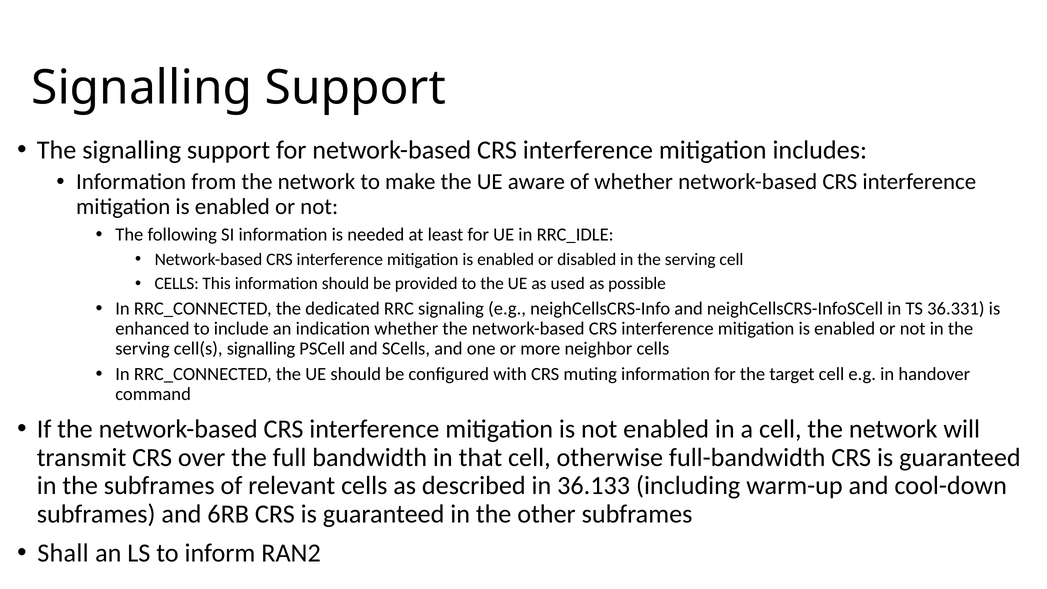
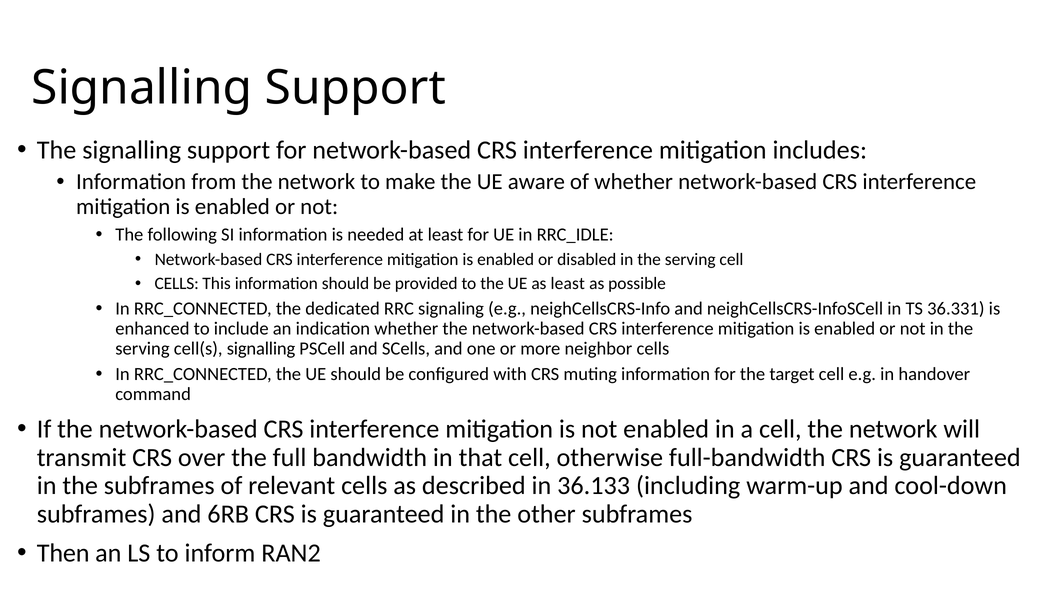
as used: used -> least (568, 284)
Shall: Shall -> Then (63, 553)
